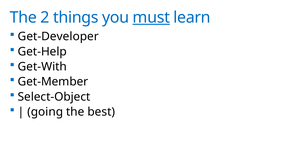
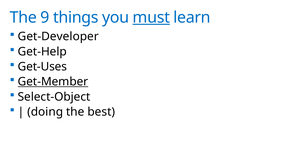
2: 2 -> 9 (45, 17)
Get-With: Get-With -> Get-Uses (42, 67)
Get-Member underline: none -> present (53, 82)
going: going -> doing (45, 112)
